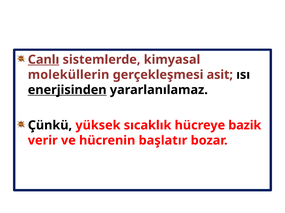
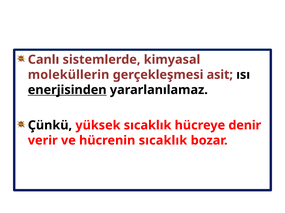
Canlı underline: present -> none (44, 60)
bazik: bazik -> denir (245, 126)
hücrenin başlatır: başlatır -> sıcaklık (163, 141)
